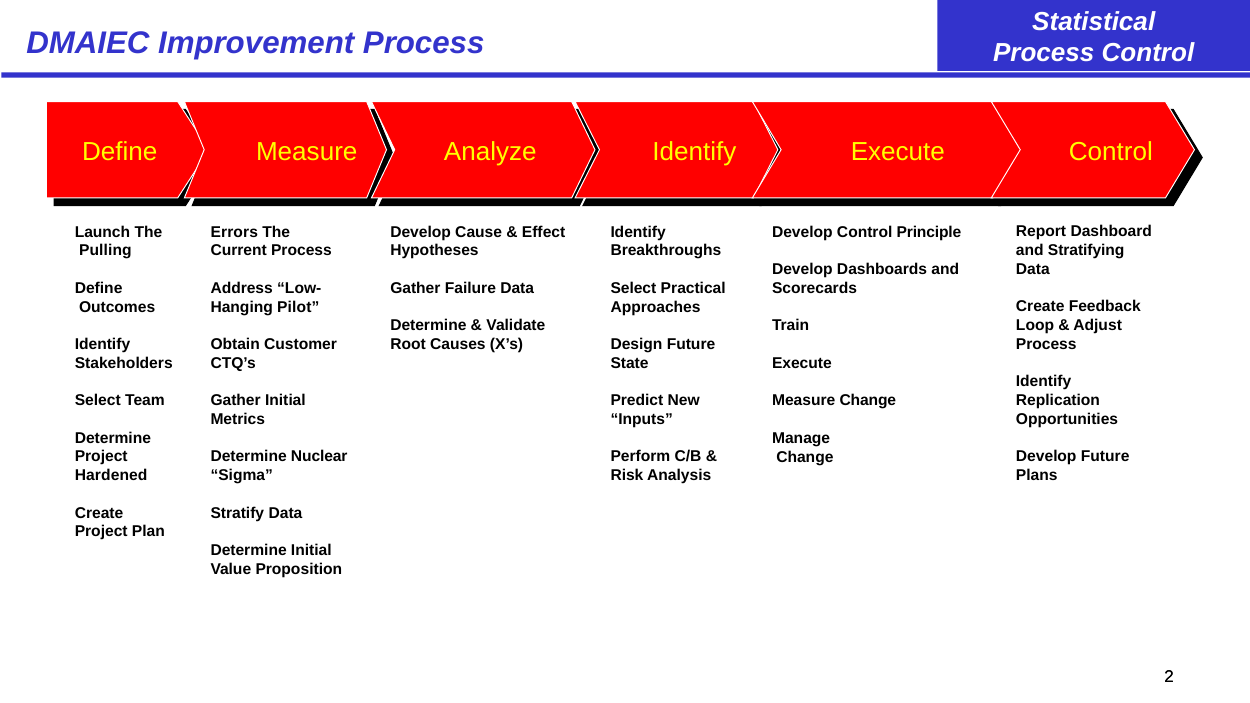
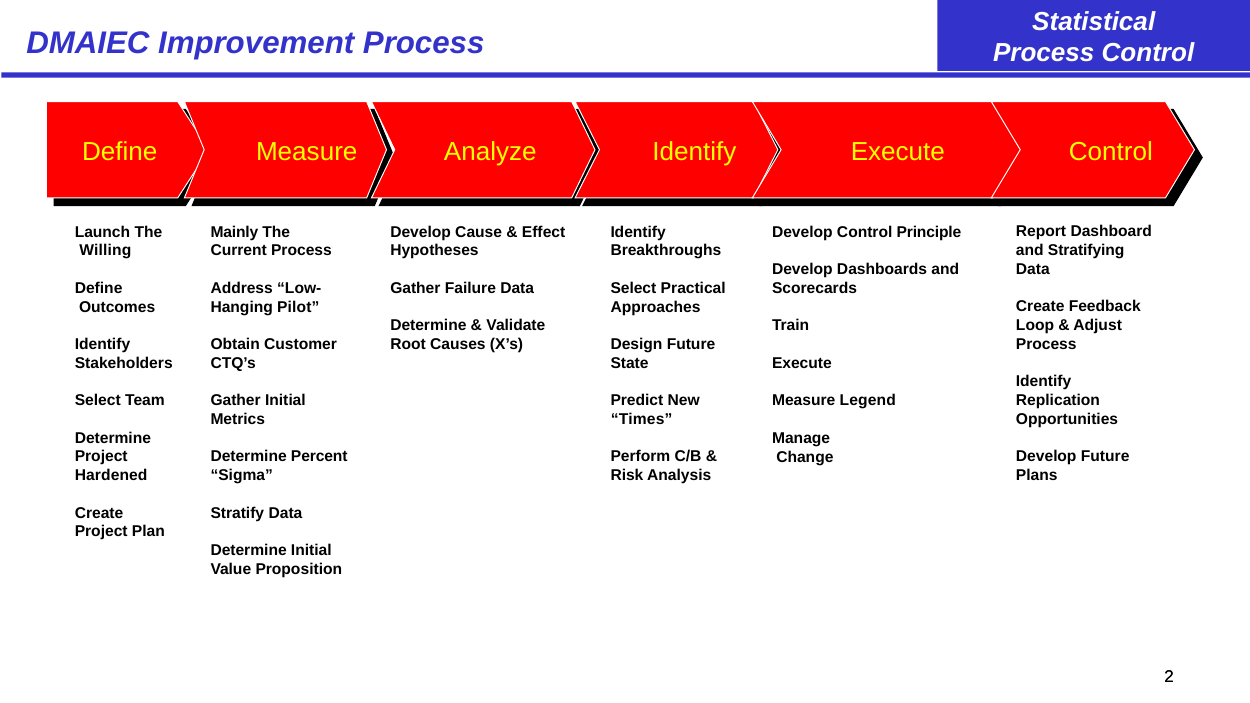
Errors: Errors -> Mainly (234, 232)
Pulling: Pulling -> Willing (105, 251)
Measure Change: Change -> Legend (868, 401)
Inputs: Inputs -> Times (642, 419)
Nuclear: Nuclear -> Percent (319, 457)
